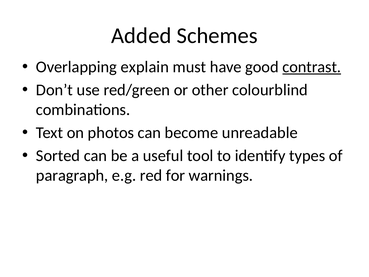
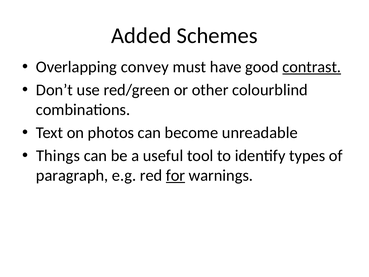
explain: explain -> convey (145, 67)
Sorted: Sorted -> Things (58, 156)
for underline: none -> present (176, 175)
